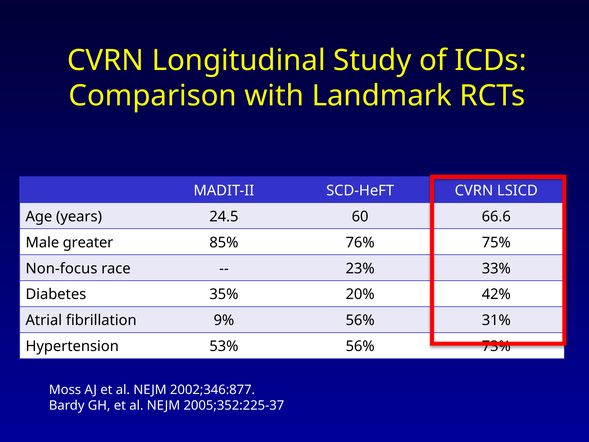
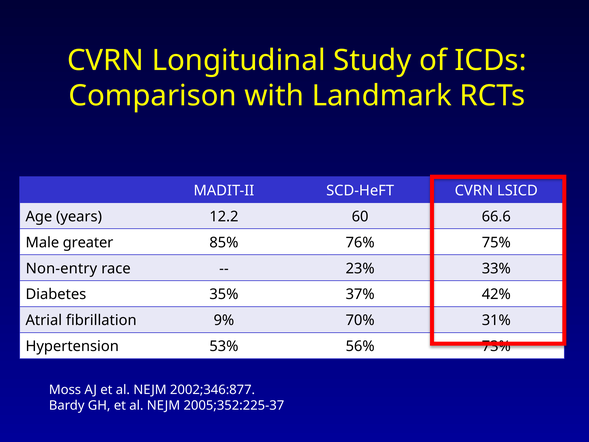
24.5: 24.5 -> 12.2 (224, 216)
Non-focus: Non-focus -> Non-entry (61, 268)
20%: 20% -> 37% (360, 294)
9% 56%: 56% -> 70% (360, 320)
